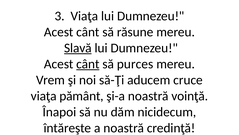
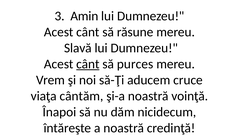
3 Viaţa: Viaţa -> Amin (84, 16)
Slavă underline: present -> none (78, 48)
pământ: pământ -> cântăm (81, 96)
